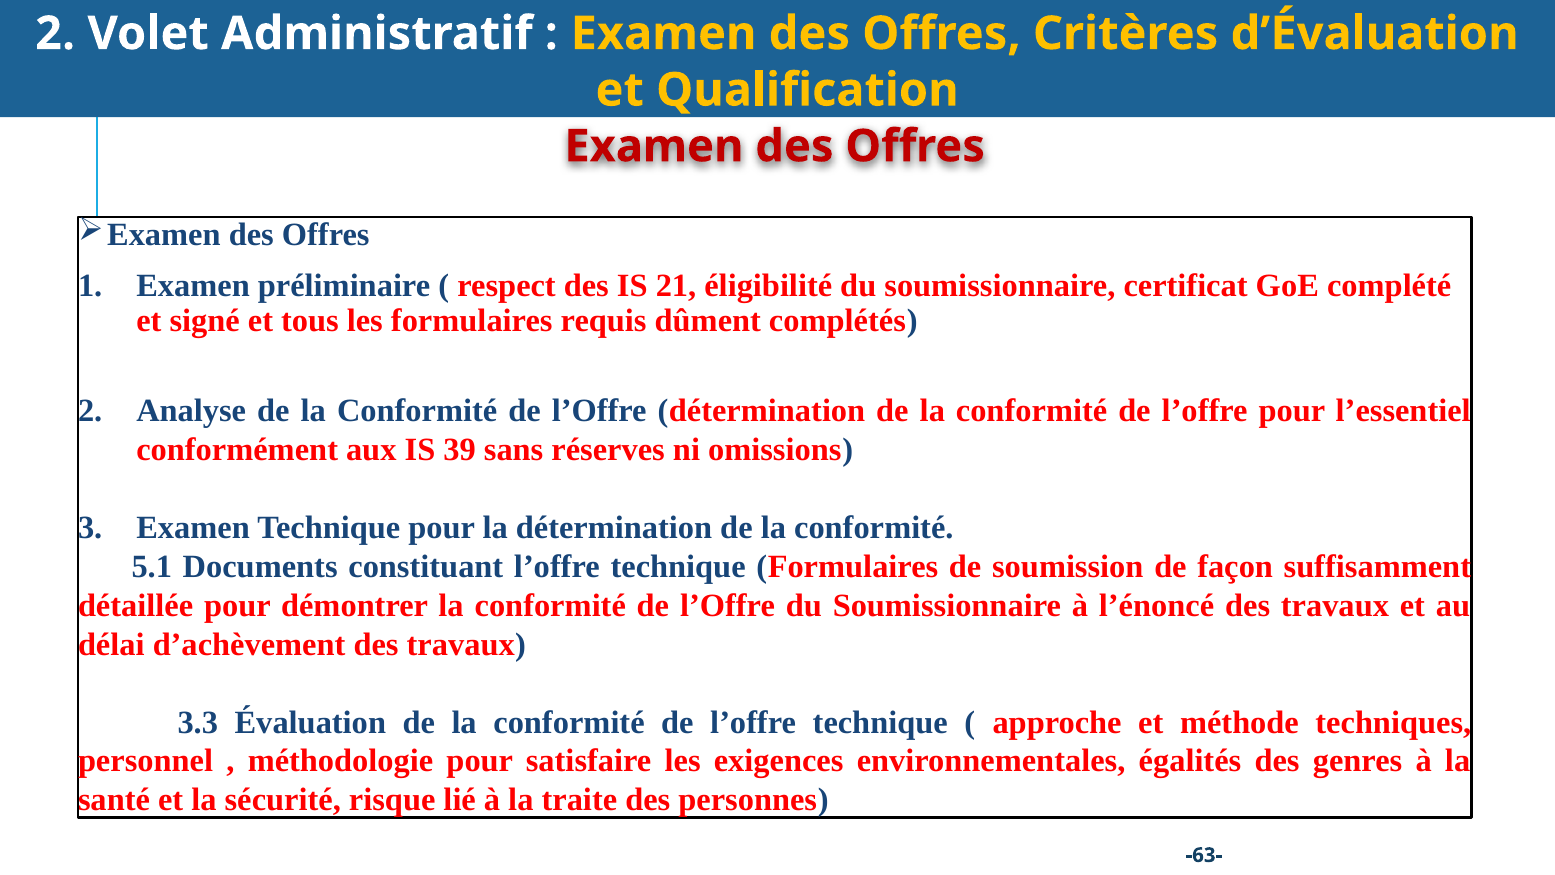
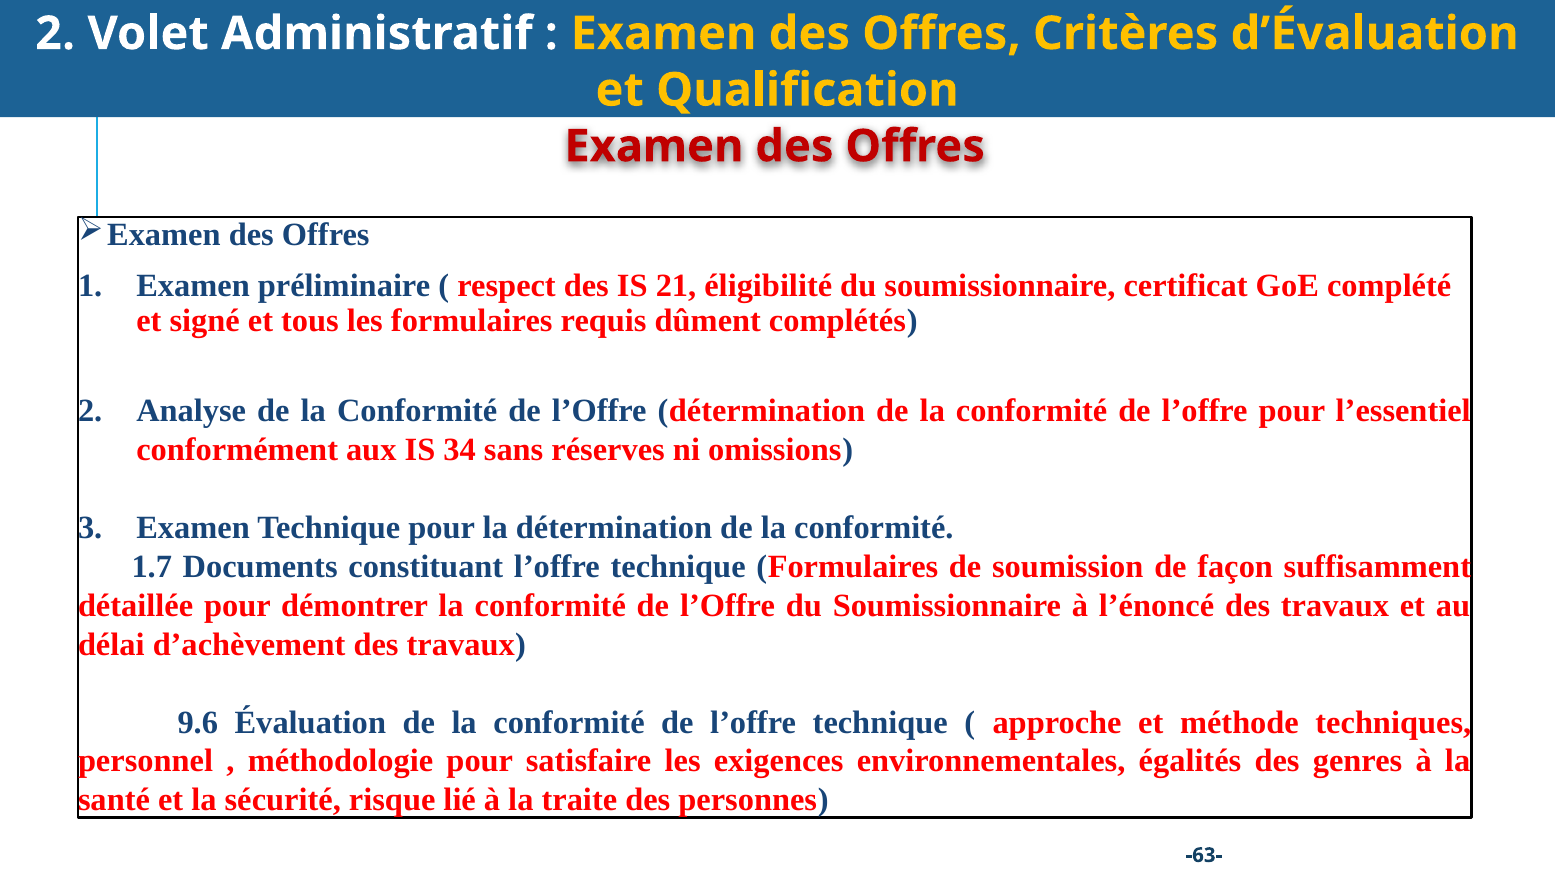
39: 39 -> 34 (460, 450)
5.1: 5.1 -> 1.7 (152, 567)
3.3: 3.3 -> 9.6 (198, 722)
